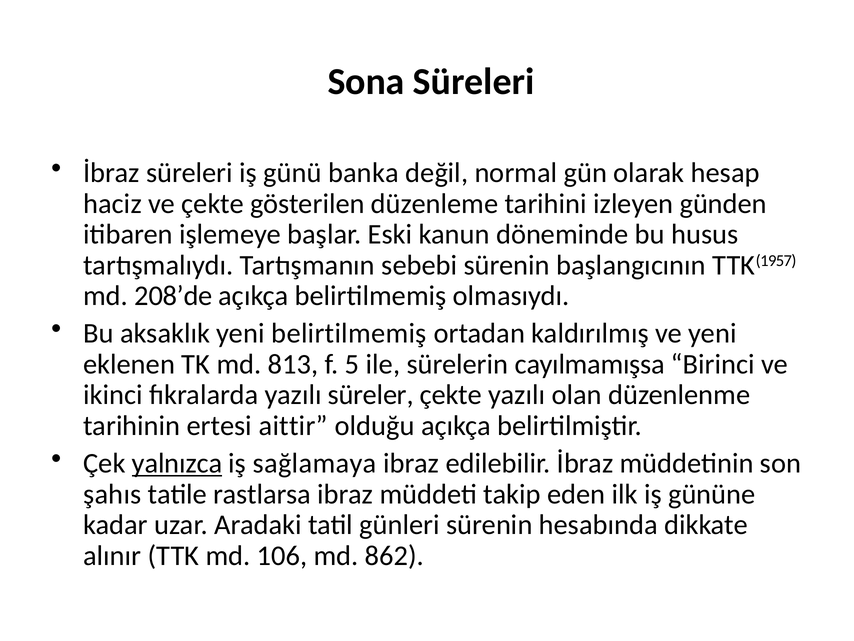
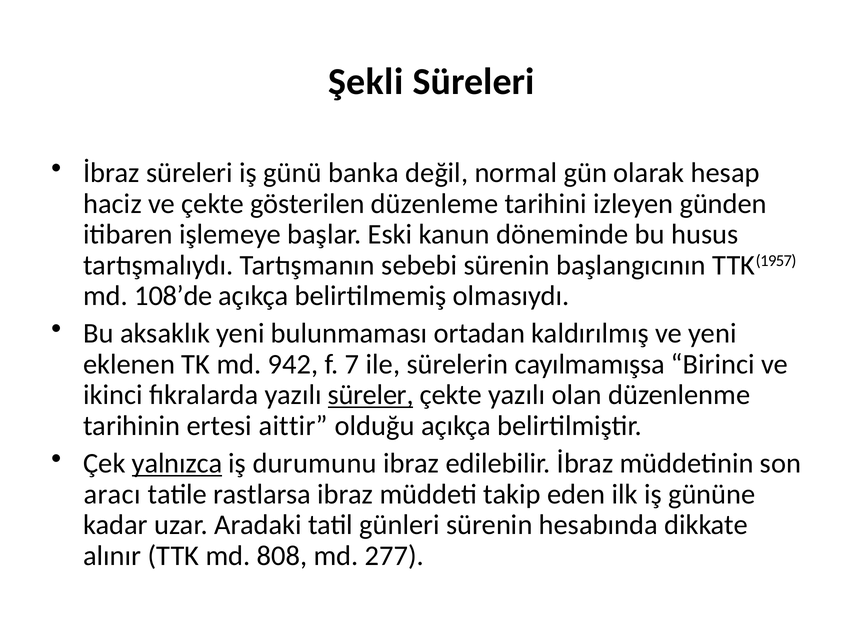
Sona: Sona -> Şekli (366, 82)
208’de: 208’de -> 108’de (173, 296)
yeni belirtilmemiş: belirtilmemiş -> bulunmaması (349, 333)
813: 813 -> 942 (293, 364)
5: 5 -> 7 (352, 364)
süreler underline: none -> present (371, 395)
sağlamaya: sağlamaya -> durumunu (315, 463)
şahıs: şahıs -> aracı (112, 494)
106: 106 -> 808 (282, 555)
862: 862 -> 277 (394, 555)
